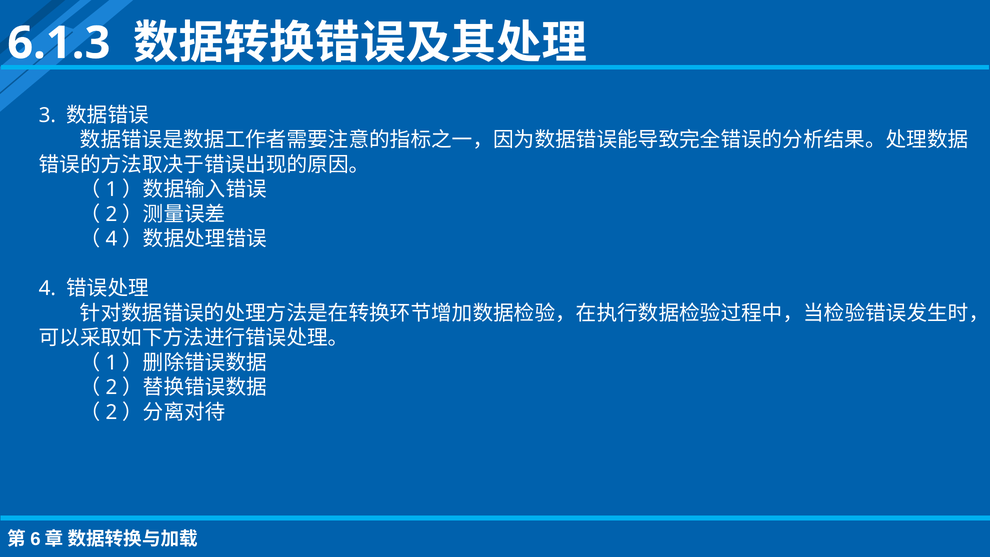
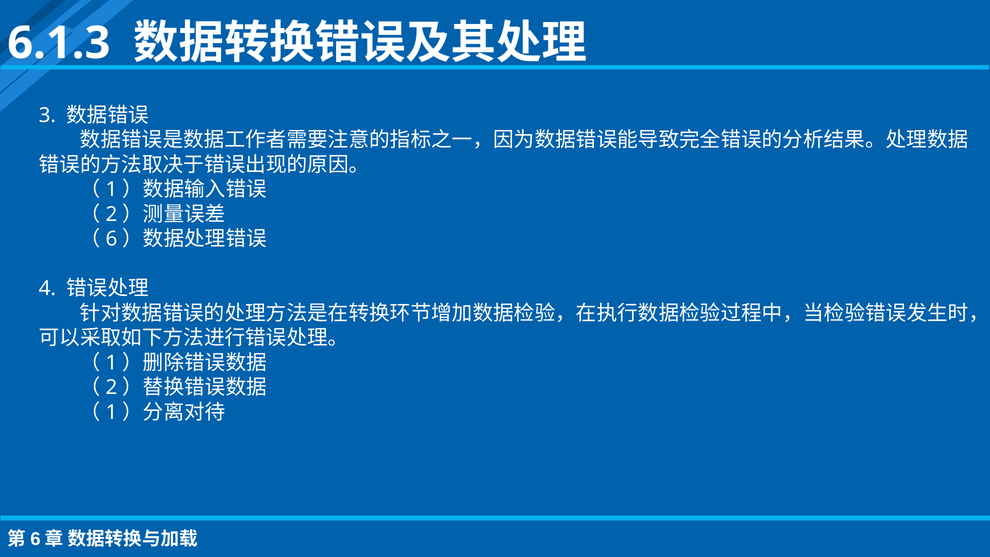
4: 4 -> 6 (111, 239)
2: 2 -> 1 (111, 412)
